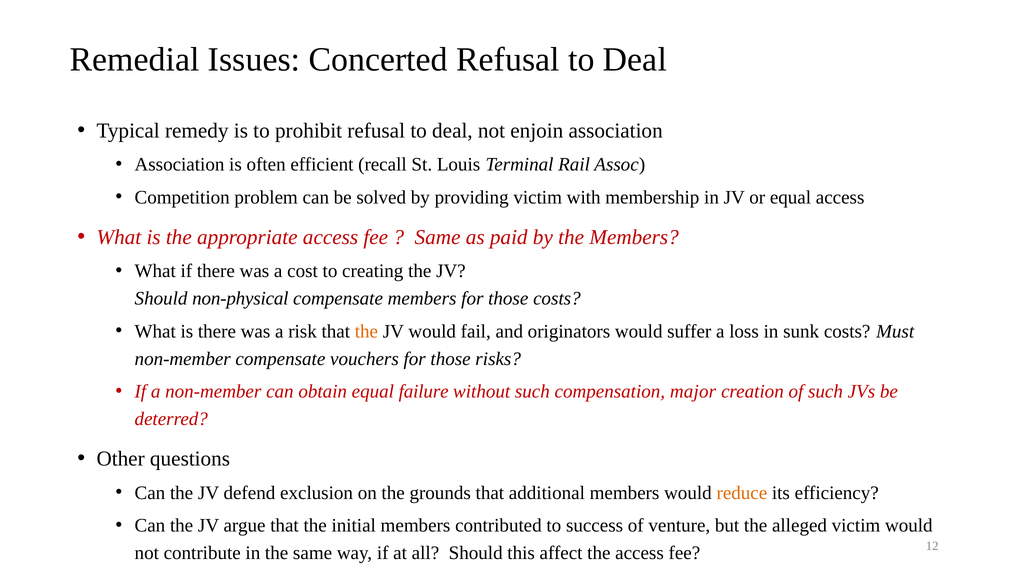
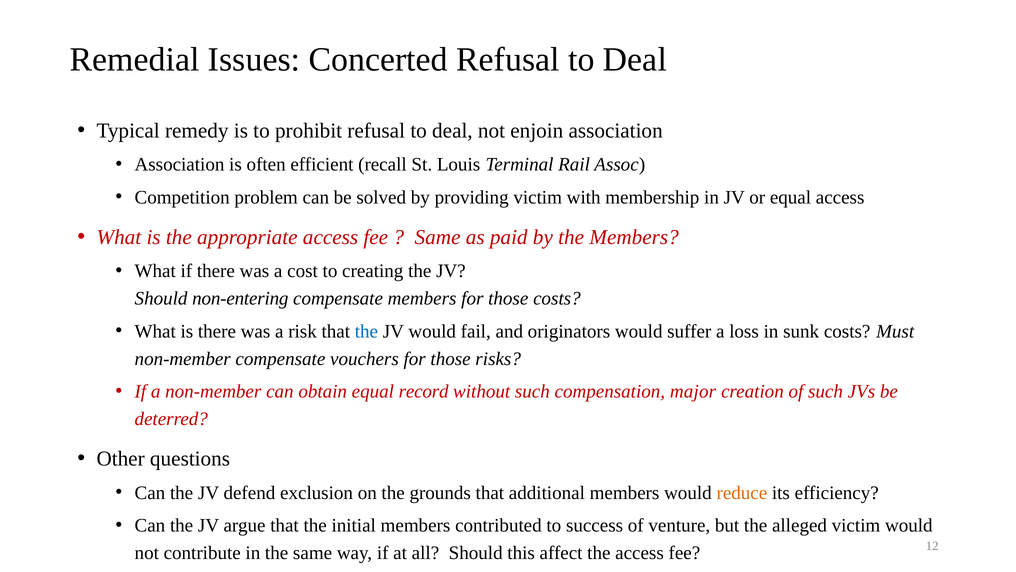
non-physical: non-physical -> non-entering (240, 298)
the colour: orange -> blue (366, 331)
failure: failure -> record (424, 391)
